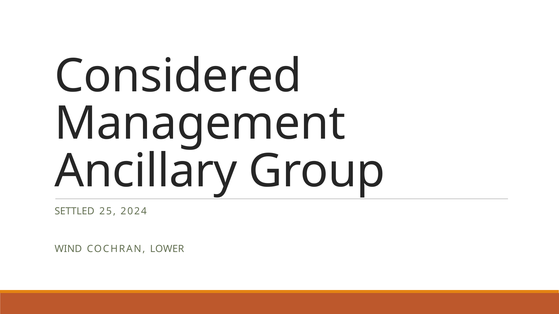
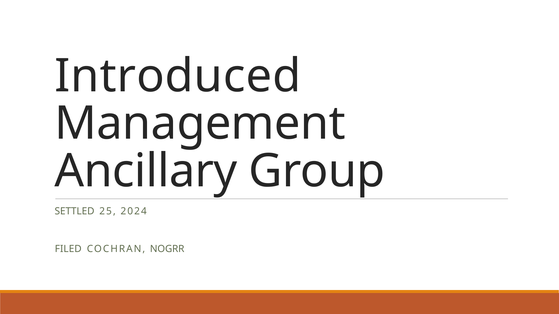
Considered: Considered -> Introduced (178, 76)
WIND: WIND -> FILED (68, 249)
LOWER: LOWER -> NOGRR (167, 249)
